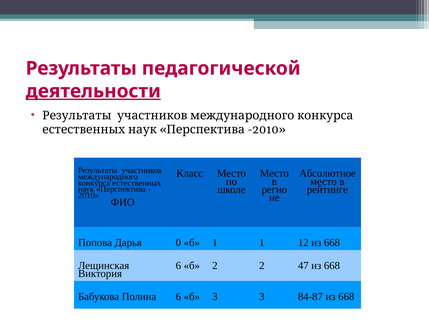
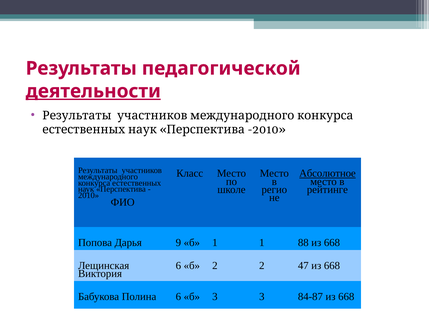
Абсолютное underline: none -> present (327, 174)
0: 0 -> 9 (178, 243)
12: 12 -> 88 (303, 243)
